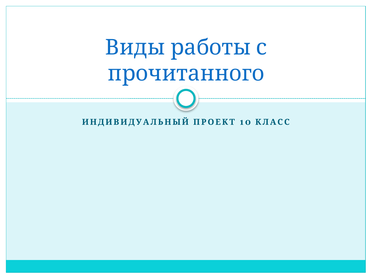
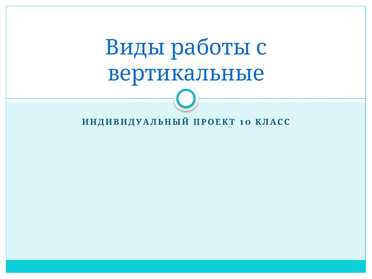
прочитанного: прочитанного -> вертикальные (186, 73)
